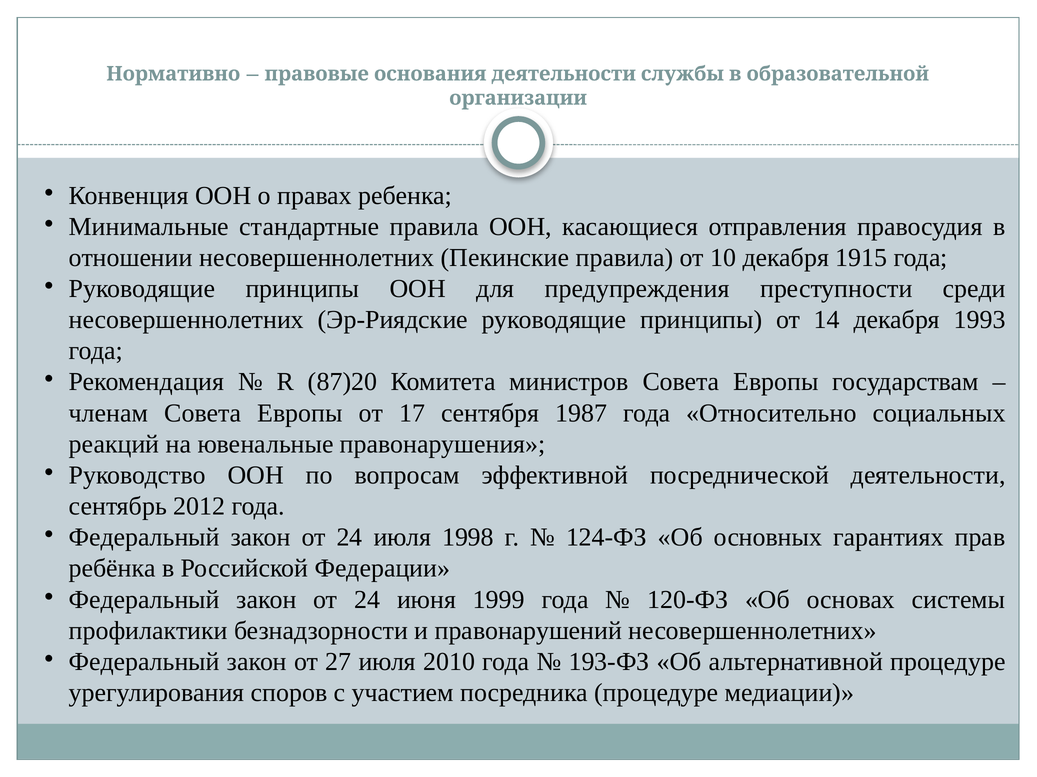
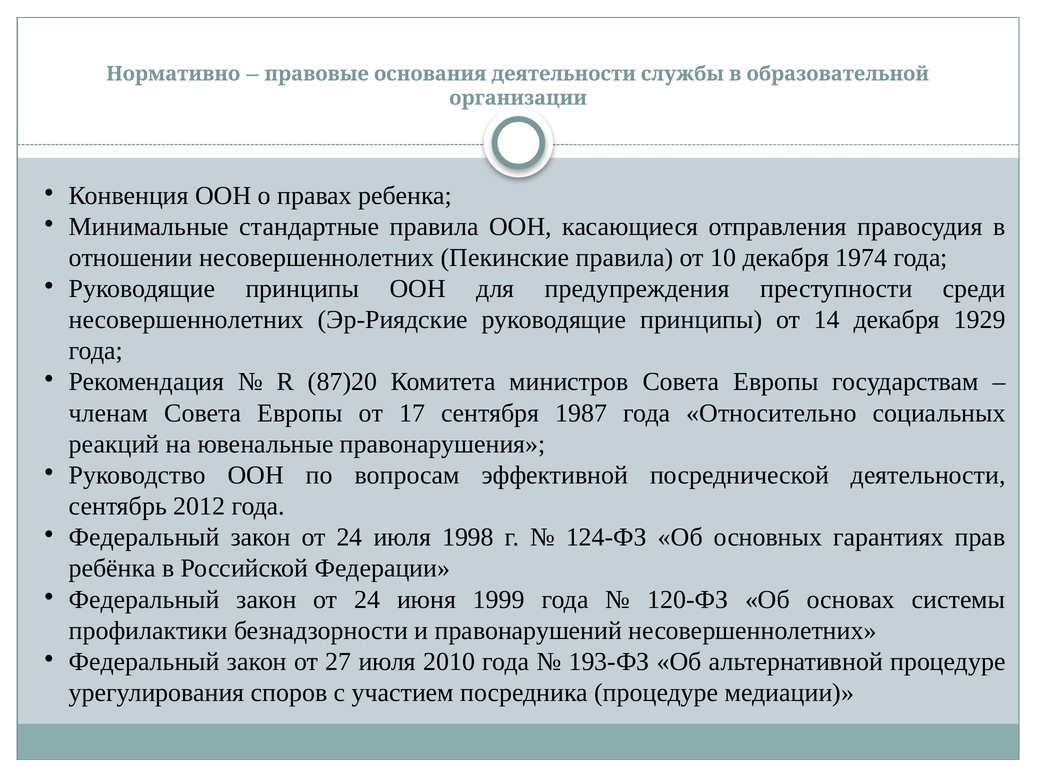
1915: 1915 -> 1974 (861, 258)
1993: 1993 -> 1929 (980, 320)
